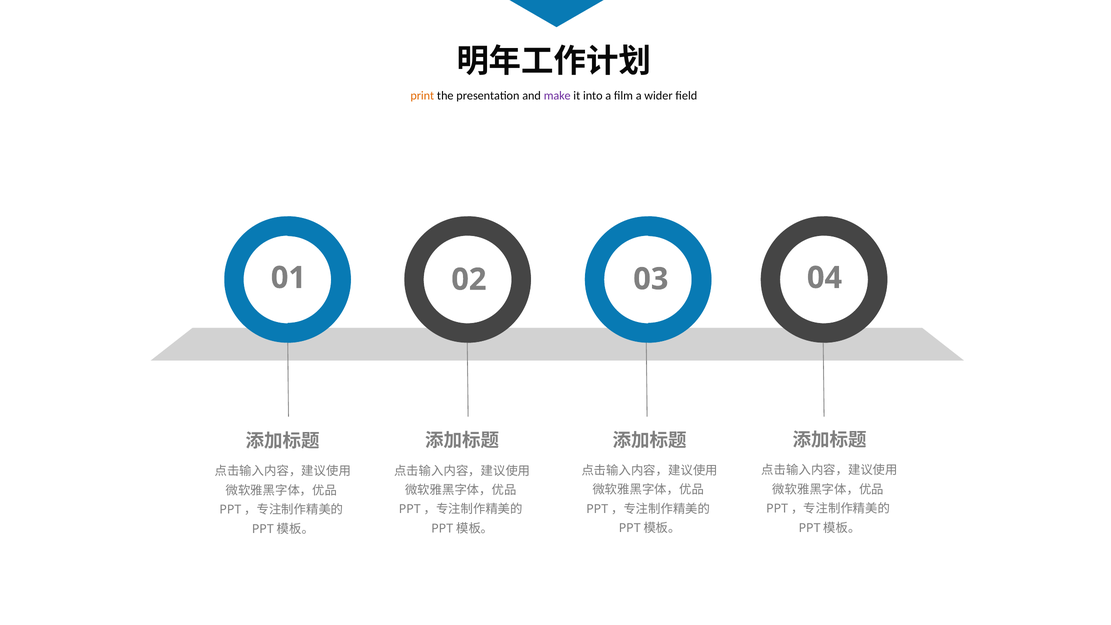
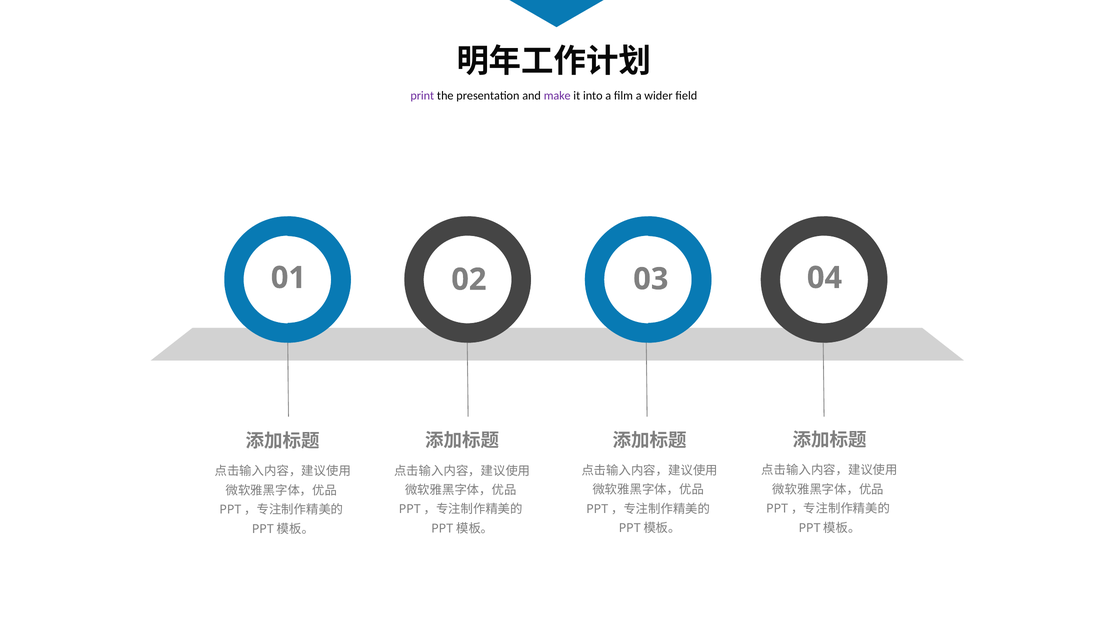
print colour: orange -> purple (422, 96)
